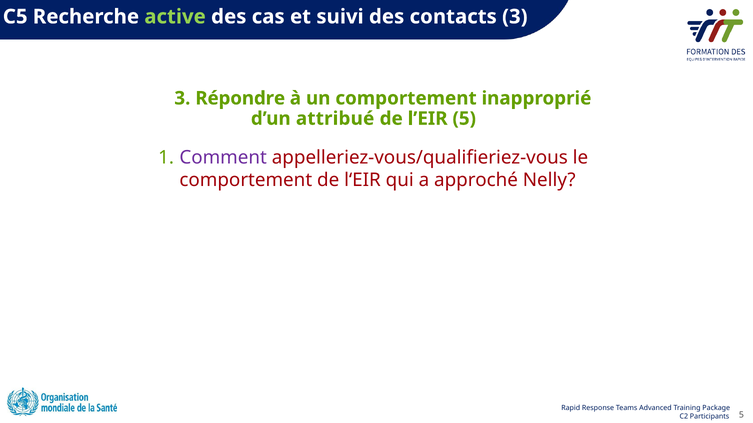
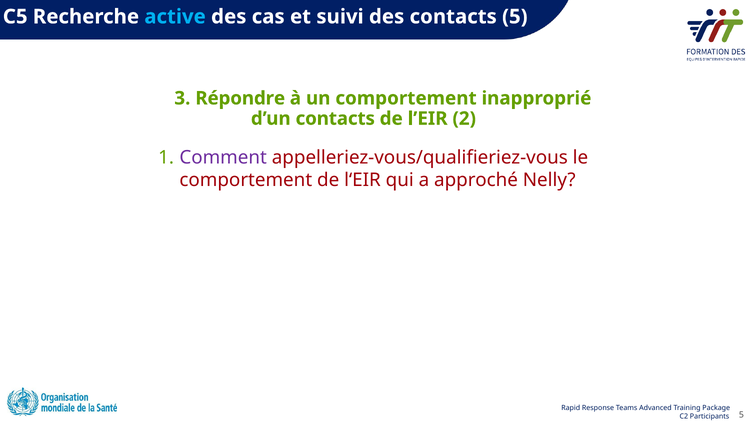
active colour: light green -> light blue (175, 17)
contacts 3: 3 -> 5 (515, 17)
d’un attribué: attribué -> contacts (335, 119)
l’EIR 5: 5 -> 2 (464, 119)
